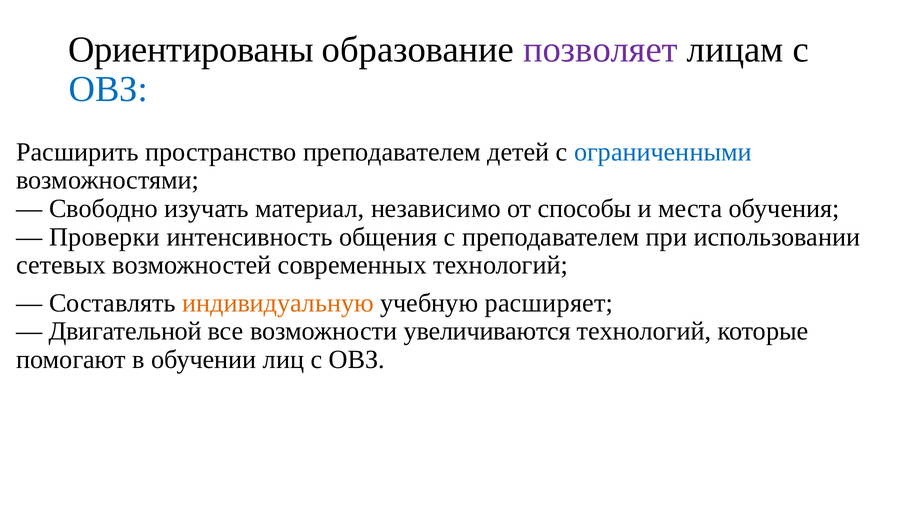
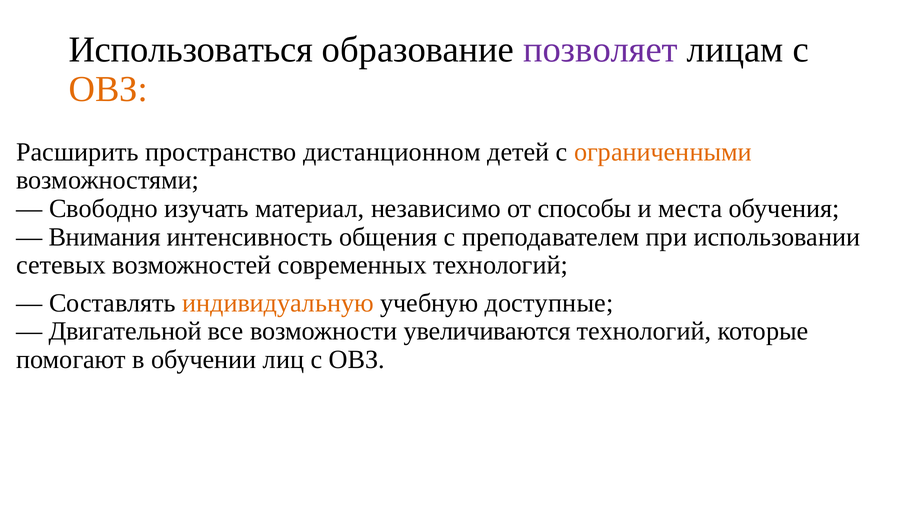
Ориентированы: Ориентированы -> Использоваться (191, 50)
ОВЗ colour: blue -> orange (108, 89)
пространство преподавателем: преподавателем -> дистанционном (392, 152)
ограниченными colour: blue -> orange (663, 152)
Проверки: Проверки -> Внимания (105, 237)
расширяет: расширяет -> доступные (549, 303)
